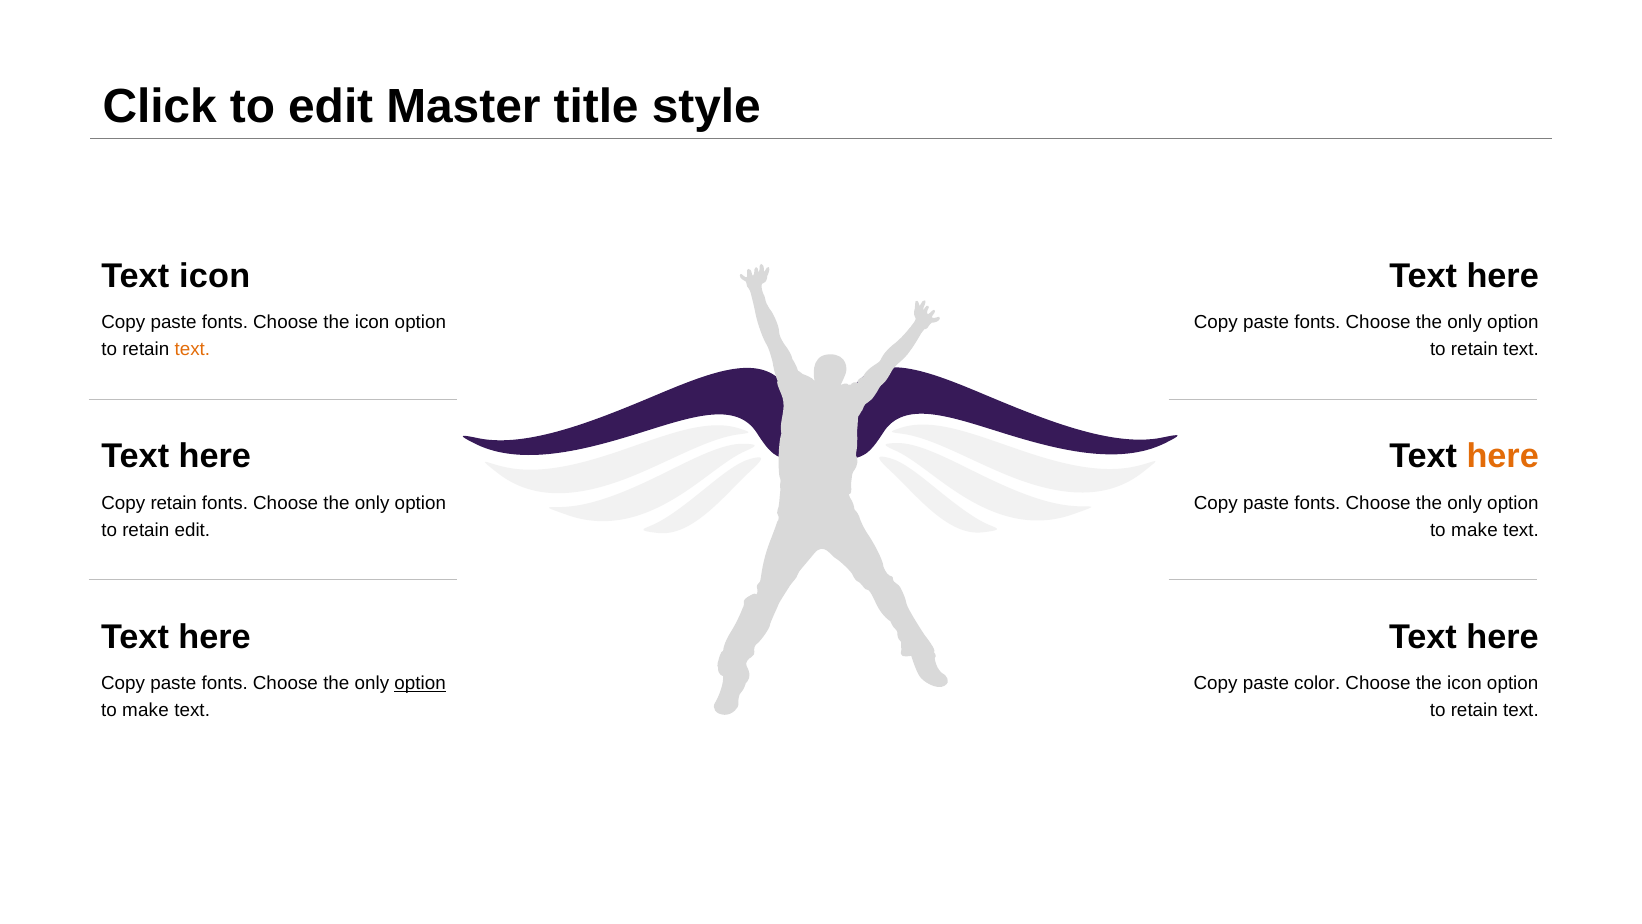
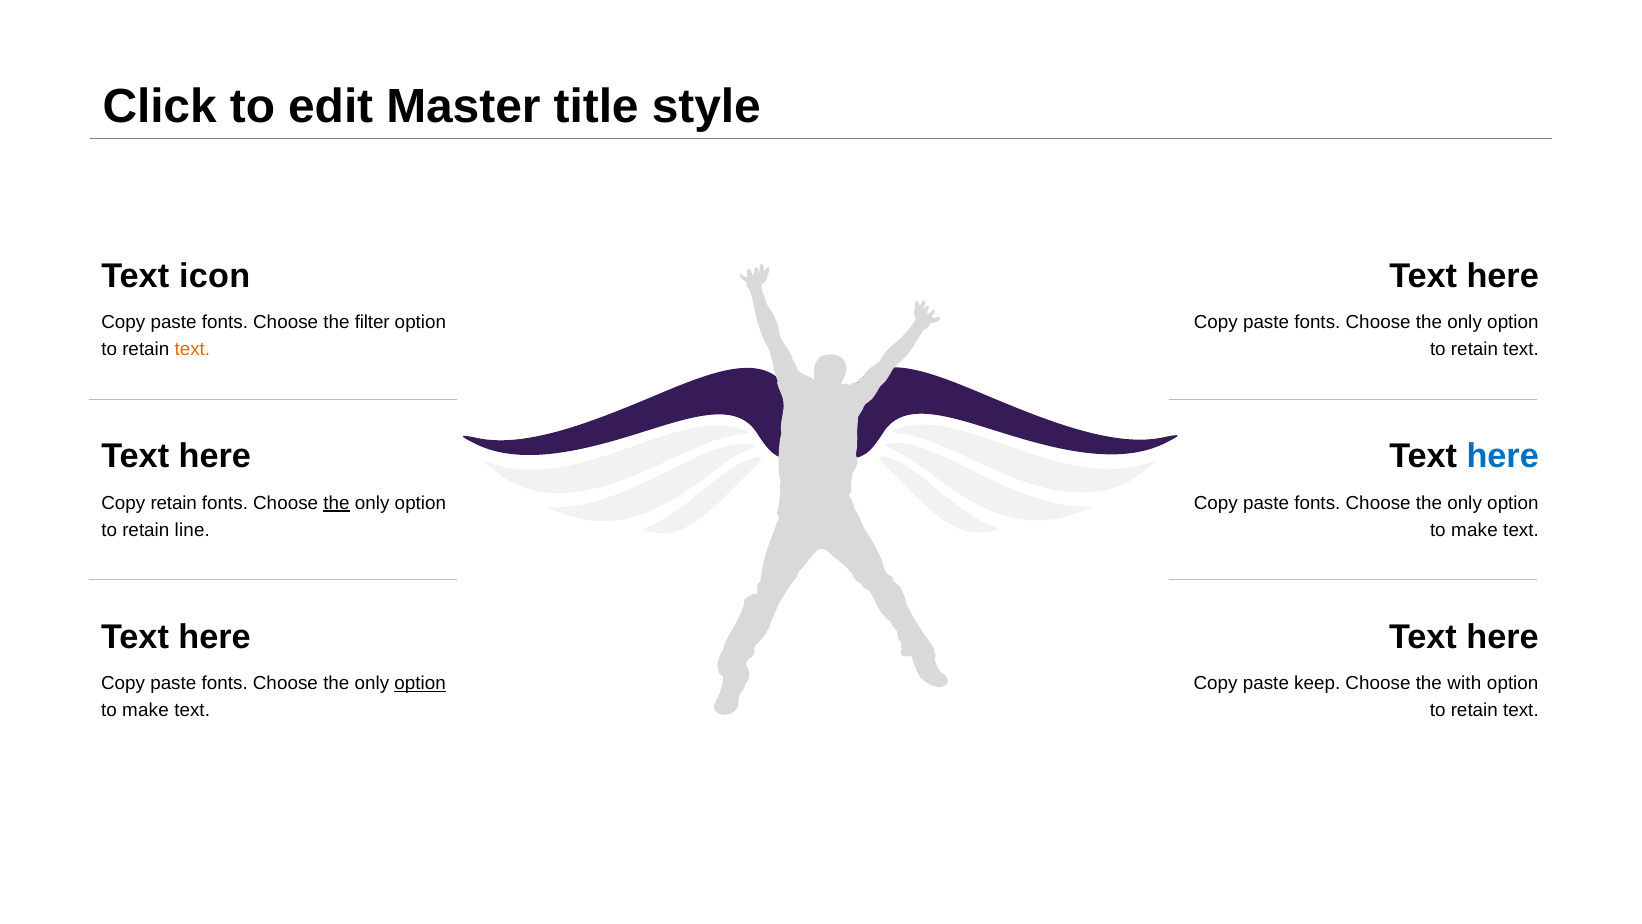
fonts Choose the icon: icon -> filter (372, 322)
here colour: orange -> blue (1503, 456)
the underline: none -> present (337, 503)
retain edit: edit -> line (192, 530)
color: color -> keep (1317, 683)
icon: icon -> with (1464, 683)
